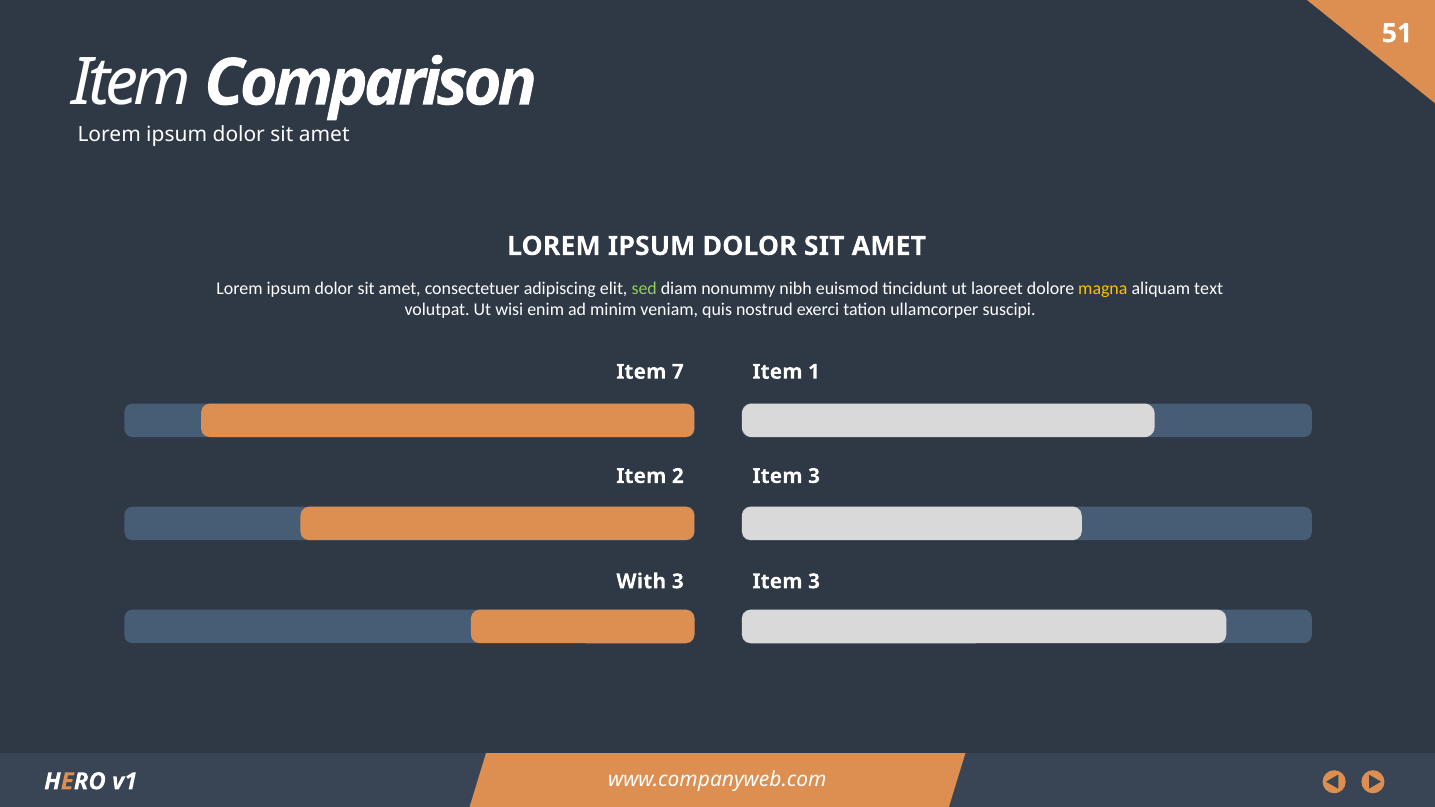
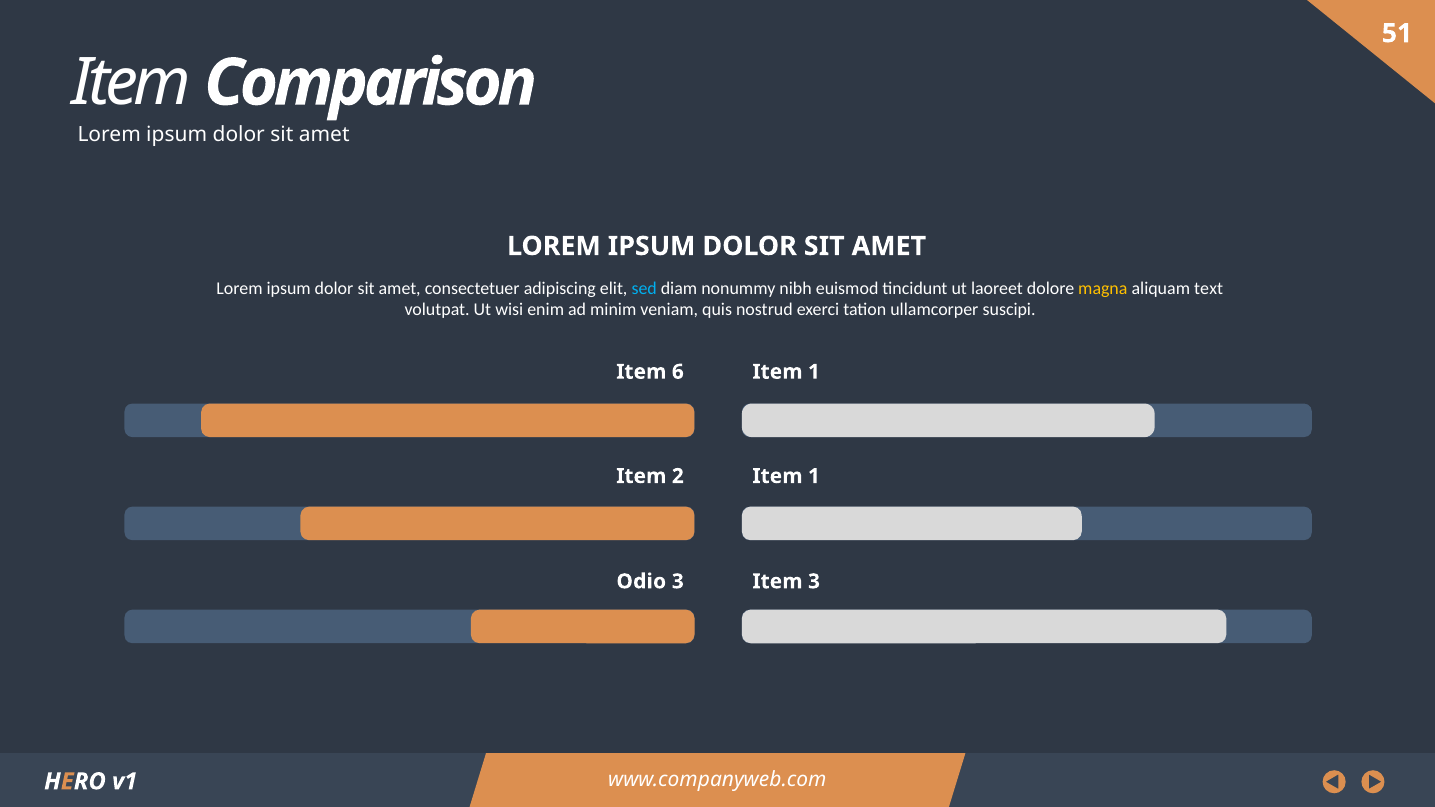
sed colour: light green -> light blue (644, 289)
7: 7 -> 6 (678, 372)
3: 3 -> 1 (814, 476)
With: With -> Odio (641, 582)
